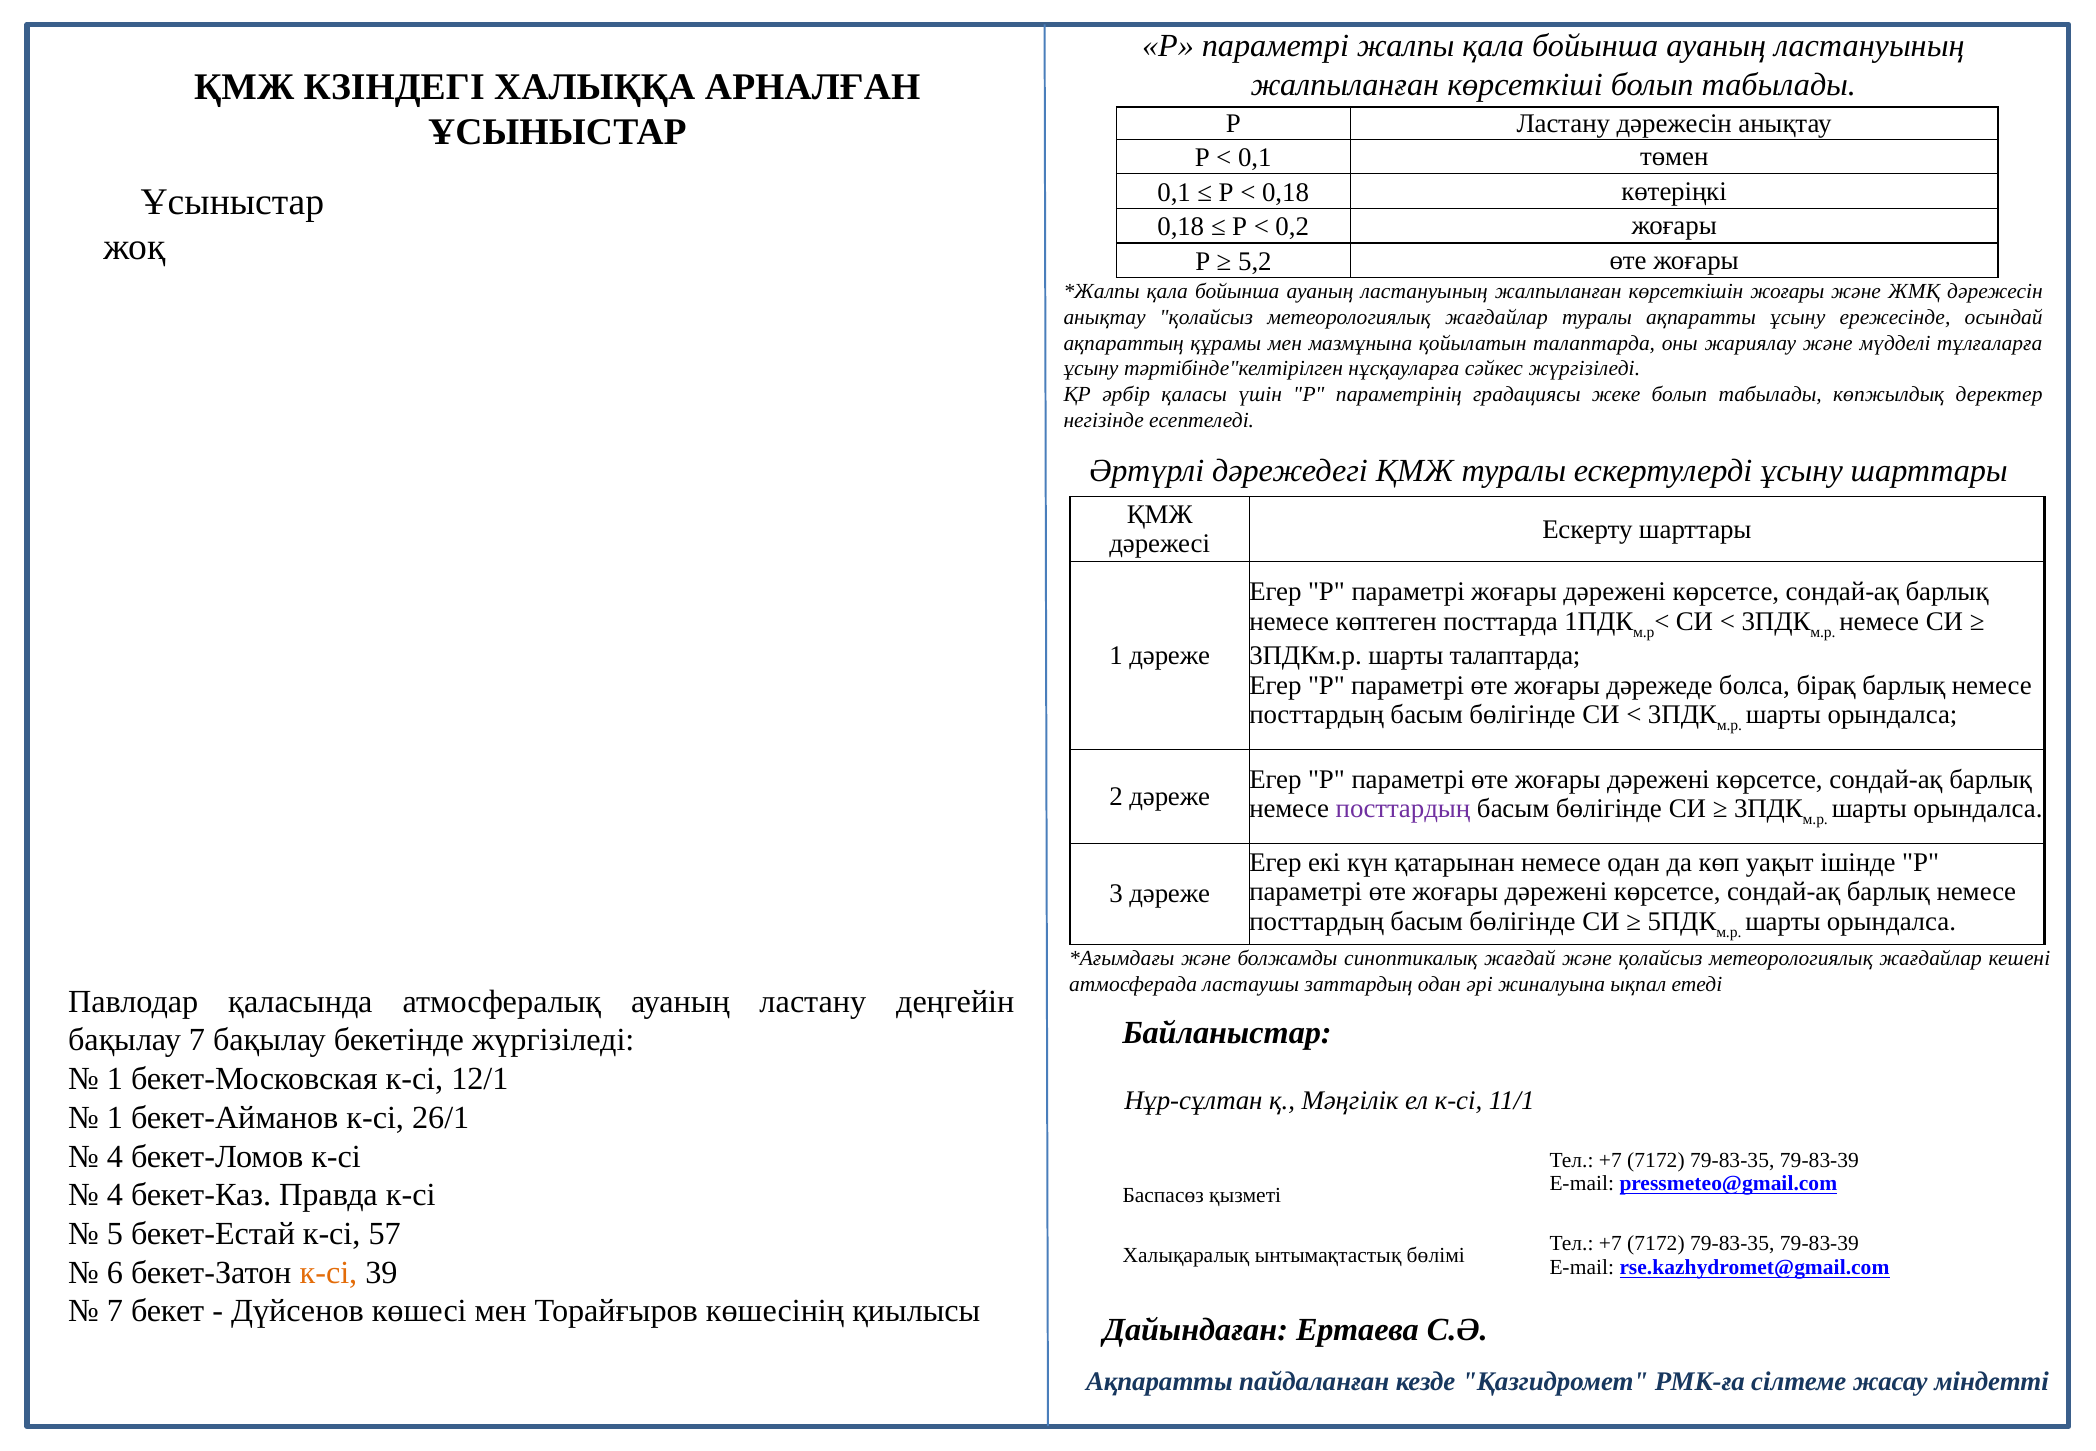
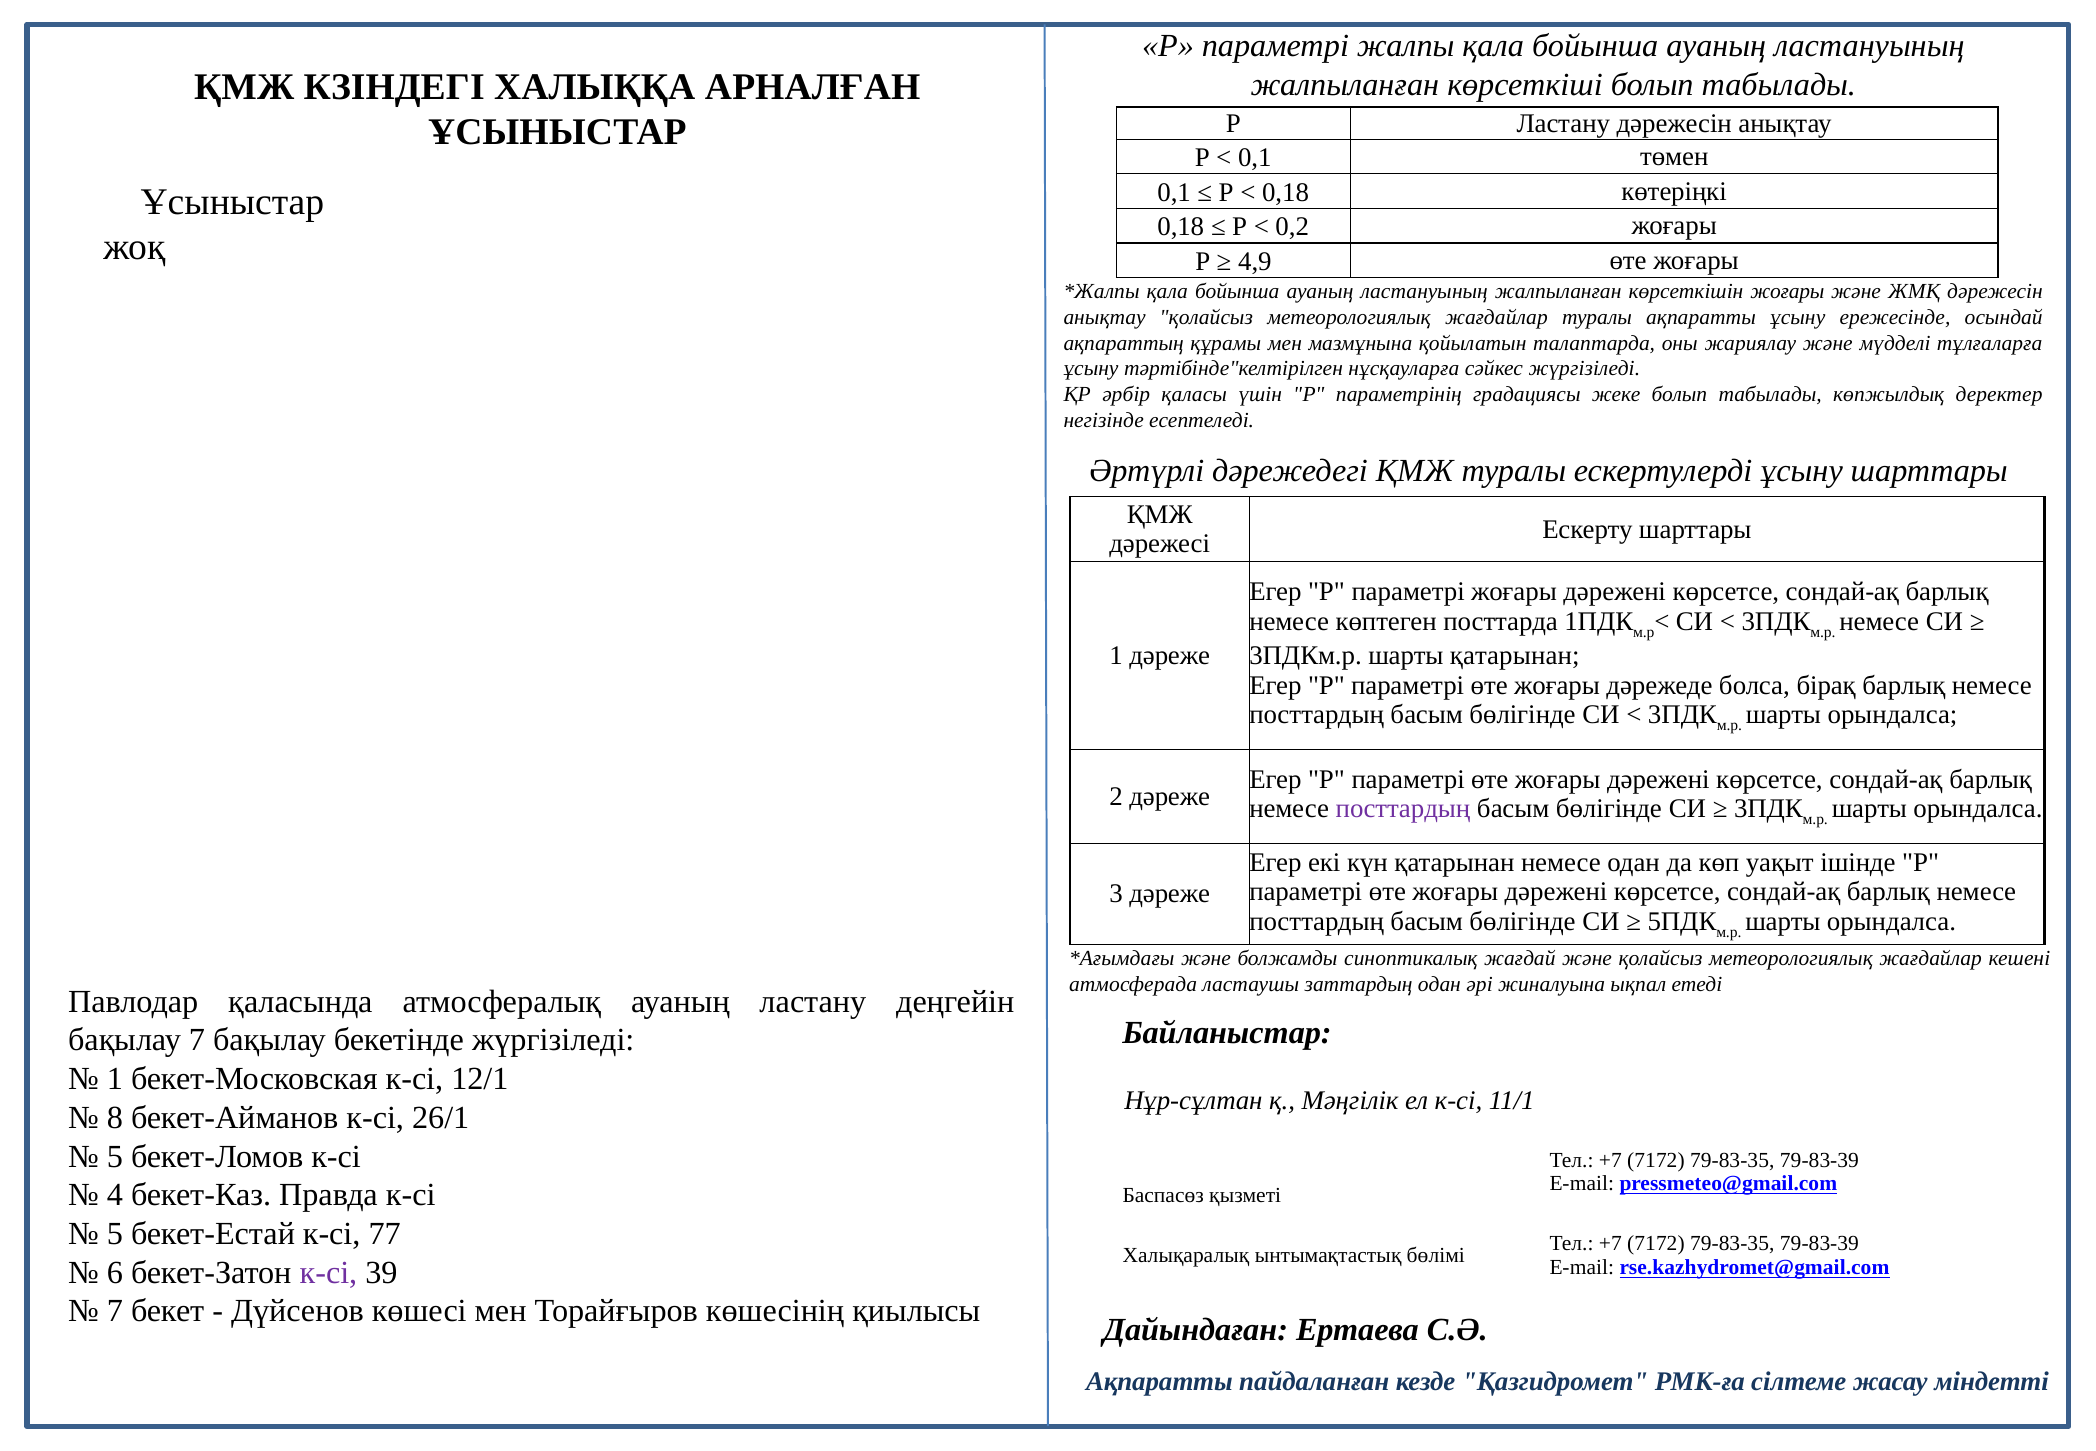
5,2: 5,2 -> 4,9 (1255, 262)
шарты талаптарда: талаптарда -> қатарынан (1515, 656)
1: 1 -> 8 (115, 1118)
4: 4 -> 5 (115, 1156)
57: 57 -> 77 (385, 1234)
к-сі colour: orange -> purple (328, 1273)
